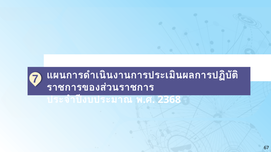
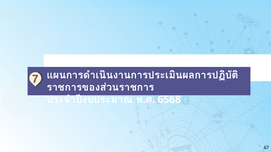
2368: 2368 -> 6568 (169, 100)
